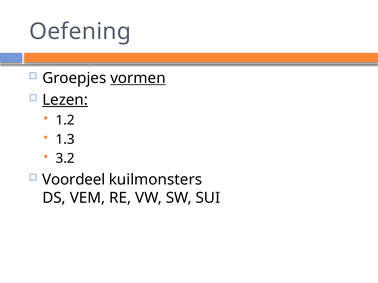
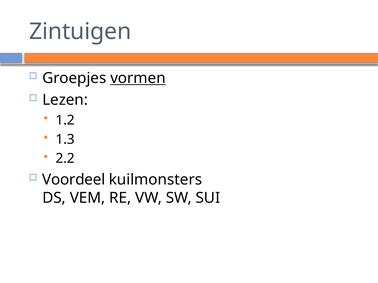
Oefening: Oefening -> Zintuigen (80, 32)
Lezen underline: present -> none (65, 100)
3.2: 3.2 -> 2.2 (65, 159)
